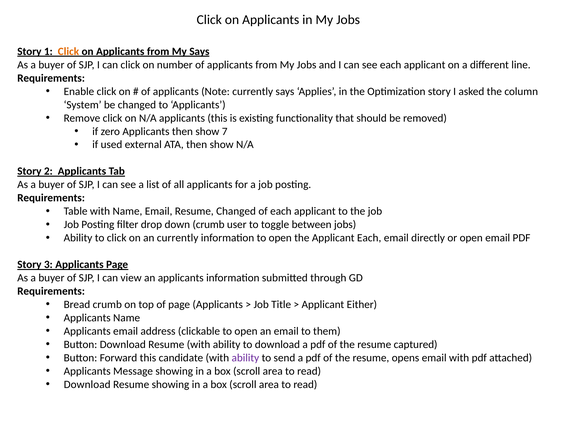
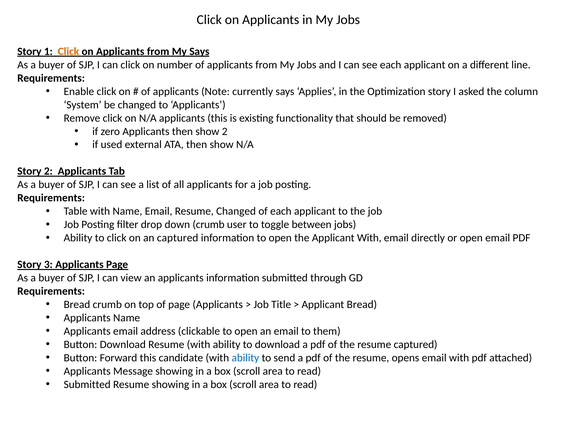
show 7: 7 -> 2 (225, 131)
an currently: currently -> captured (178, 238)
Applicant Each: Each -> With (369, 238)
Applicant Either: Either -> Bread (362, 305)
ability colour: purple -> blue (245, 358)
Download: Download -> Submitted (87, 385)
